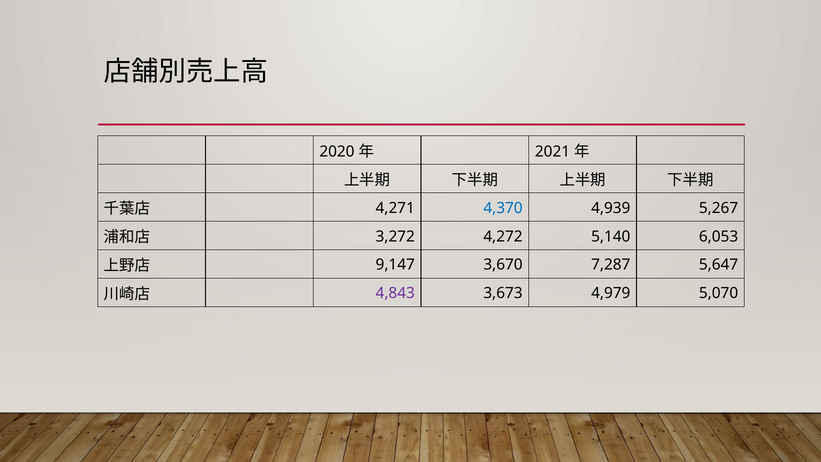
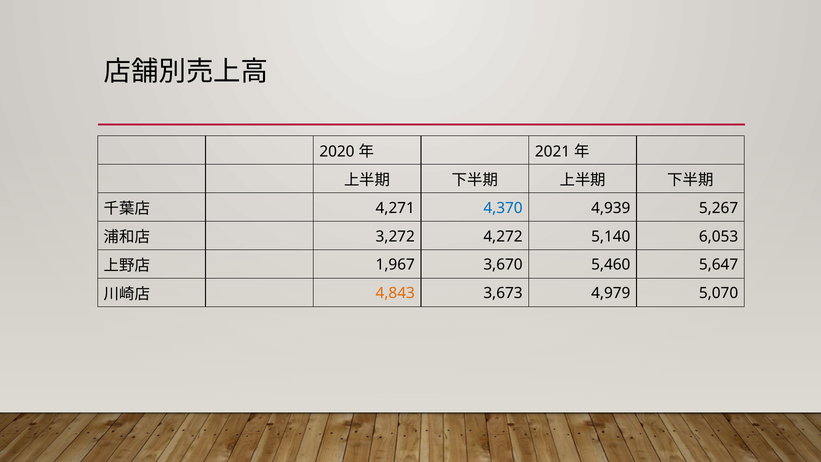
9,147: 9,147 -> 1,967 (395, 265)
7,287: 7,287 -> 5,460 (611, 265)
4,843 colour: purple -> orange (395, 293)
